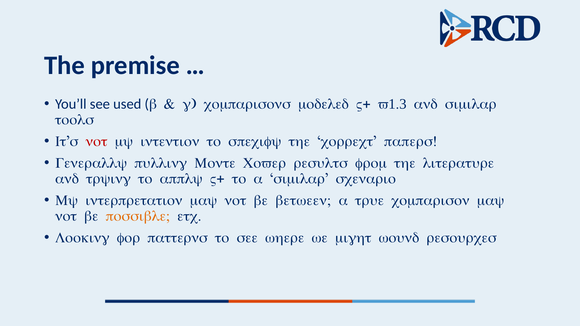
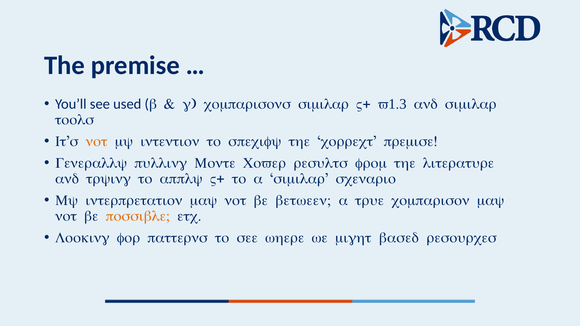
comparisons modeled: modeled -> similar (324, 104)
not colour: red -> orange (97, 142)
correct papers: papers -> premise (411, 142)
wound: wound -> based (399, 238)
